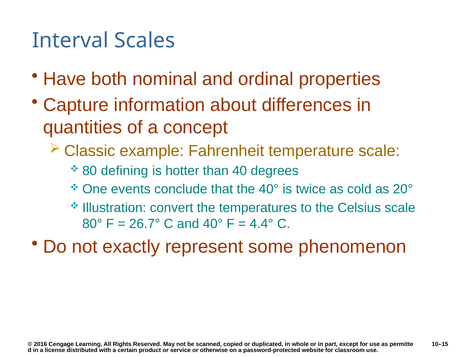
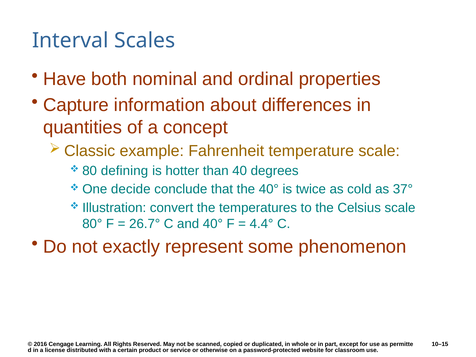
events: events -> decide (131, 189)
20°: 20° -> 37° (403, 189)
